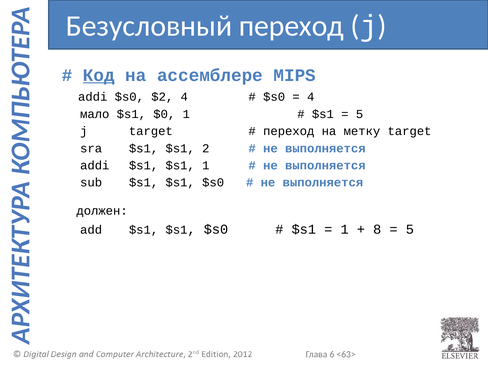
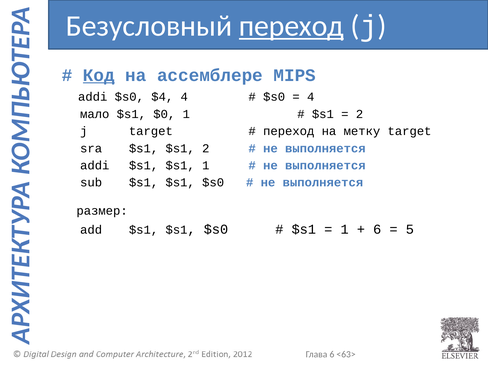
переход underline: none -> present (291, 26)
$2: $2 -> $4 (162, 97)
5: 5 -> 2 (359, 114)
должен: должен -> размер (102, 211)
8: 8 -> 6 (377, 229)
